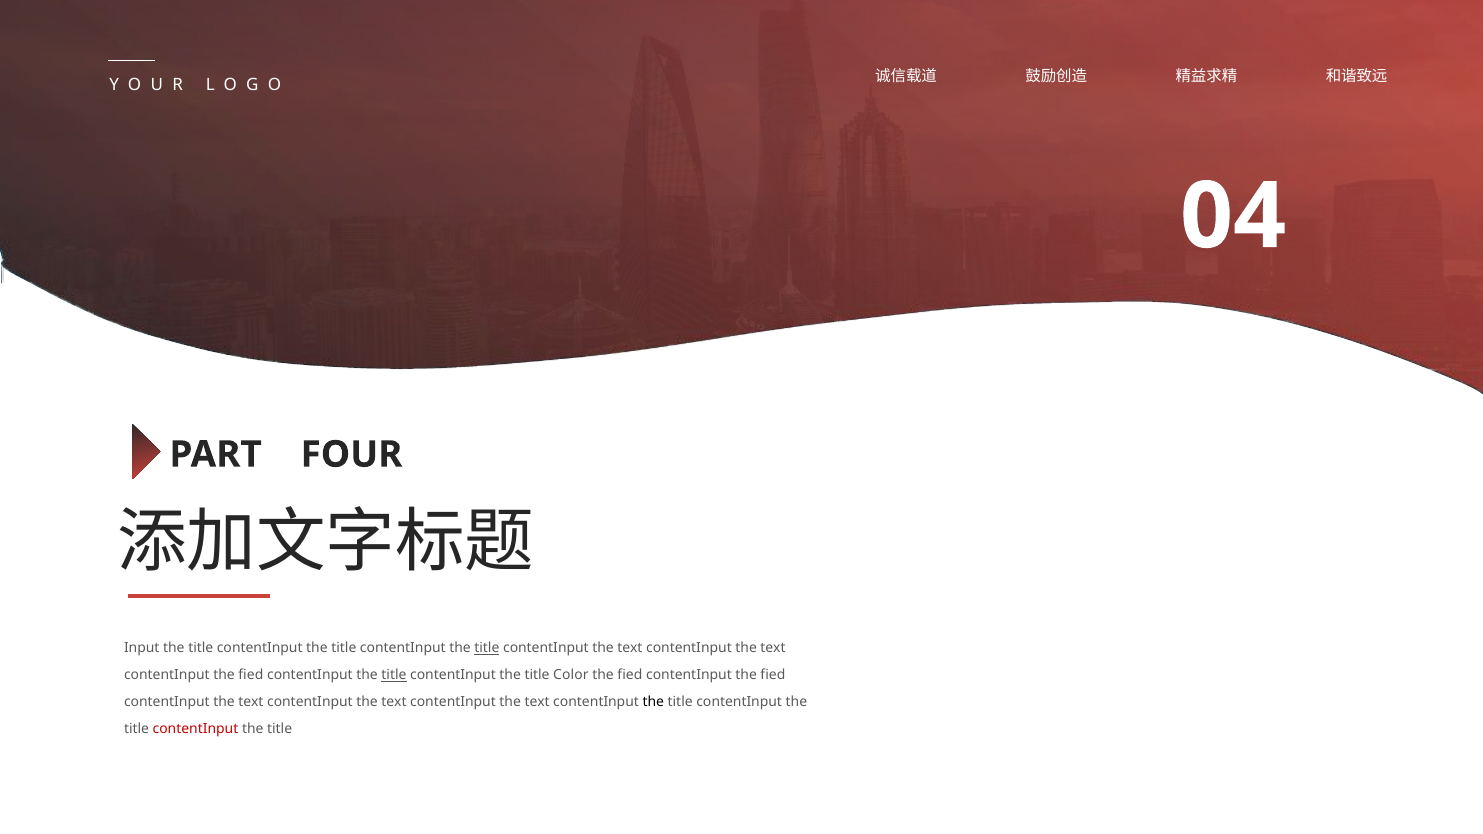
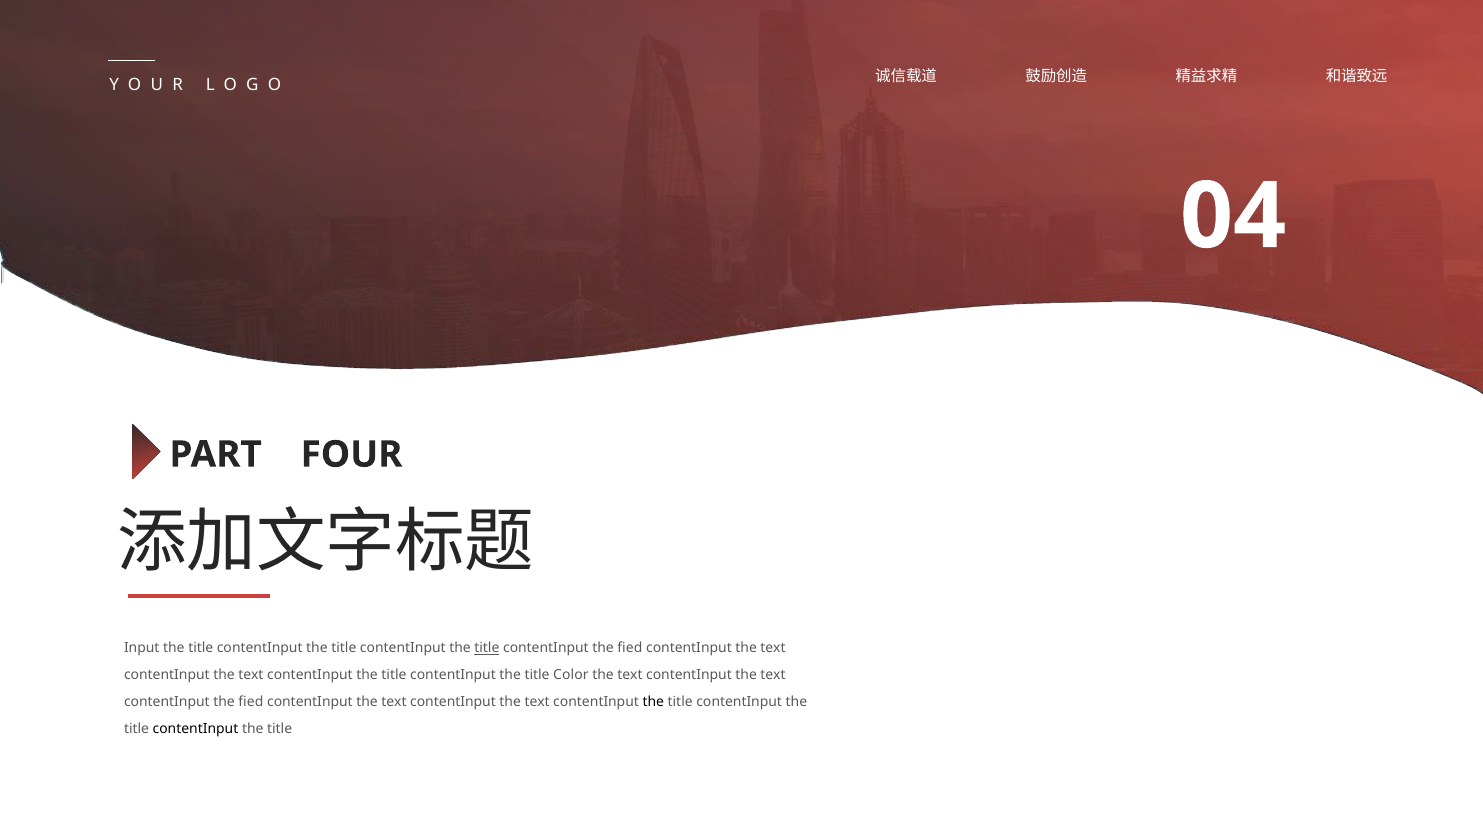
text: text -> fied (630, 648)
fied: fied -> text (251, 675)
title underline: present -> none (394, 675)
fied: fied -> text (630, 675)
fied: fied -> text (773, 675)
text: text -> fied (251, 702)
contentInput colour: red -> black (195, 729)
